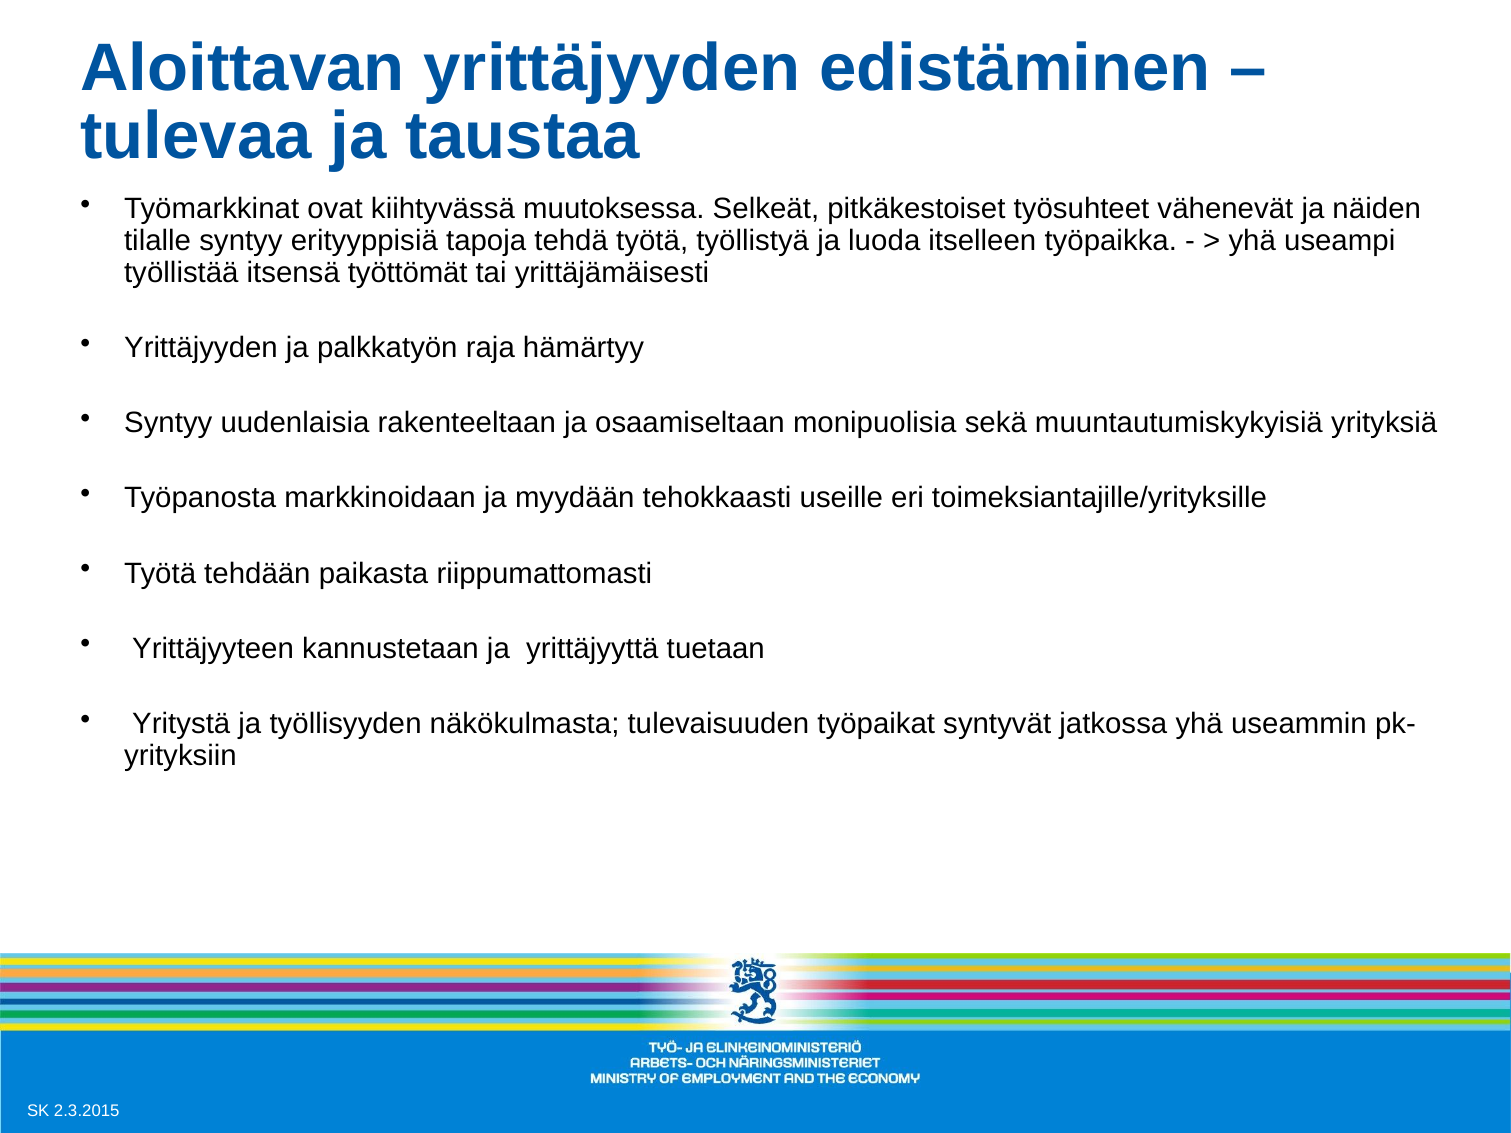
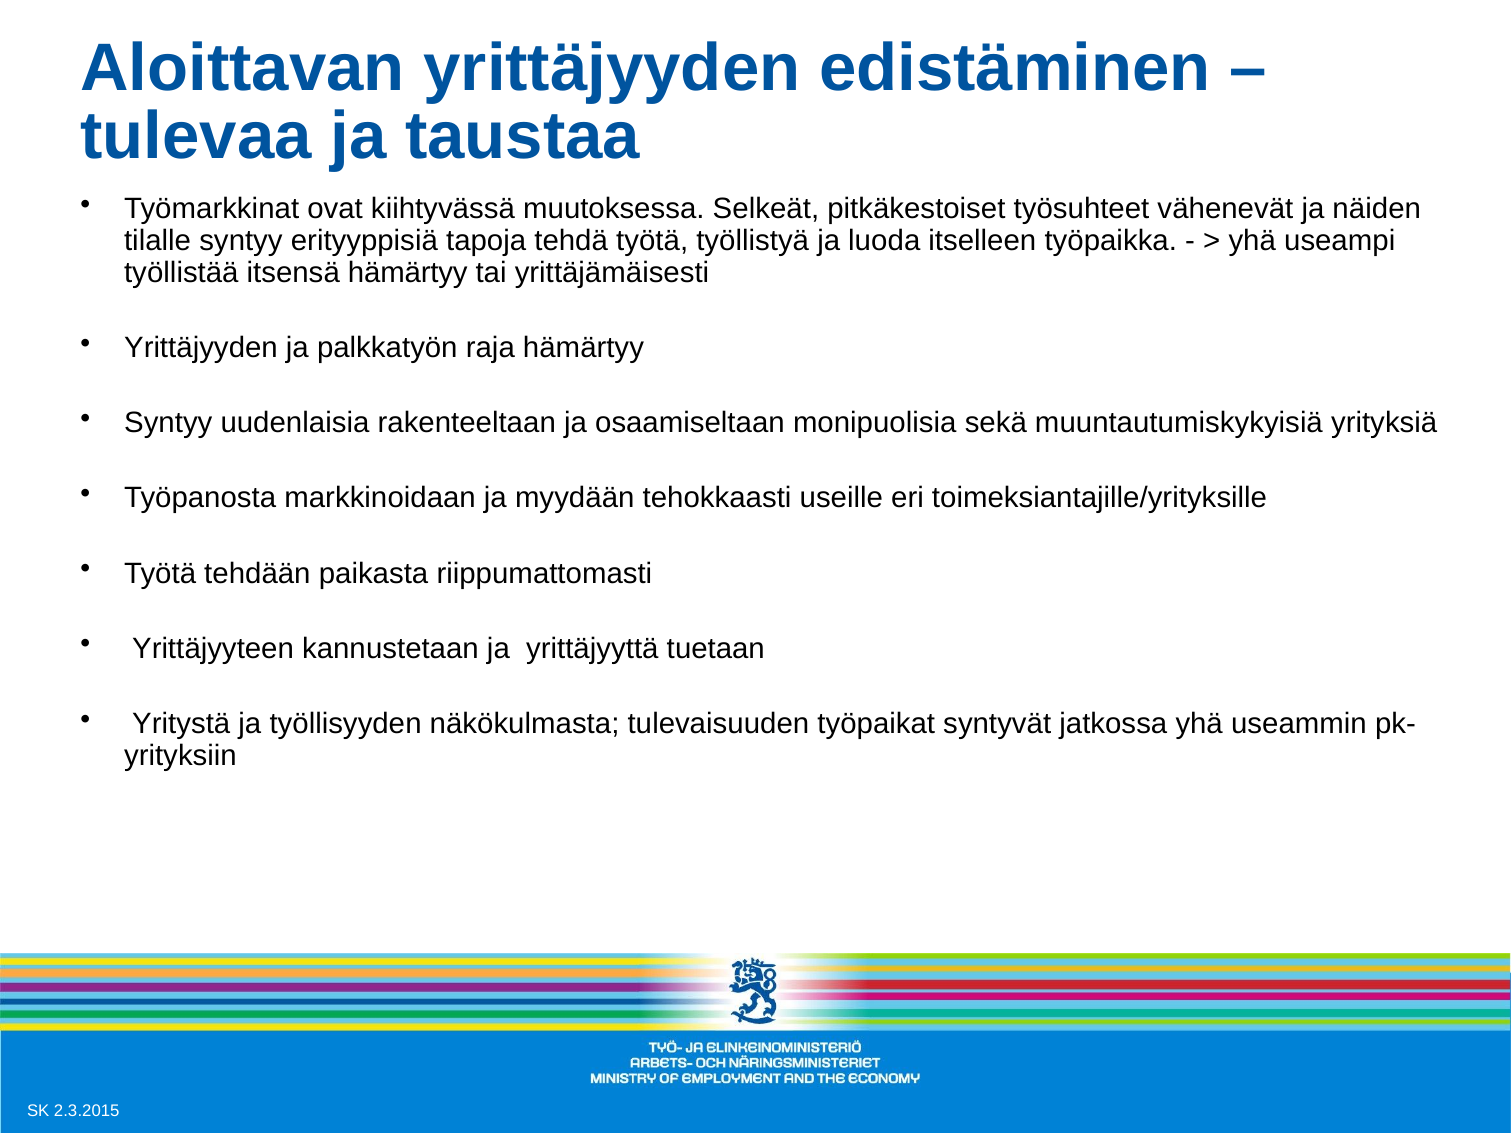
itsensä työttömät: työttömät -> hämärtyy (408, 273)
